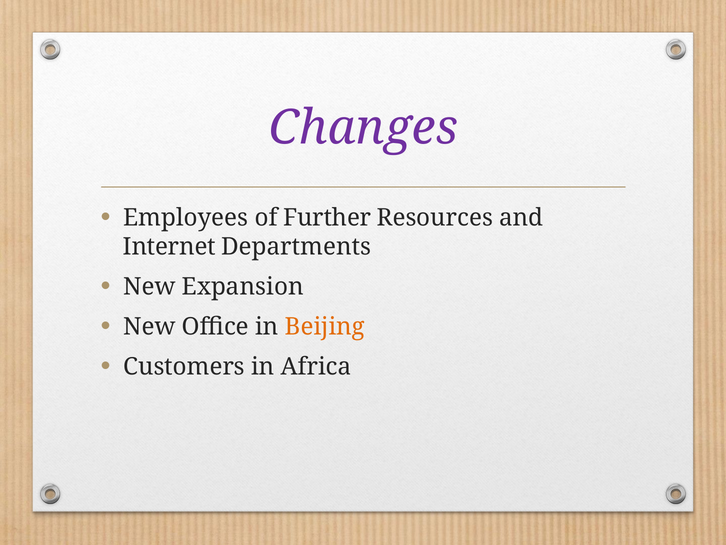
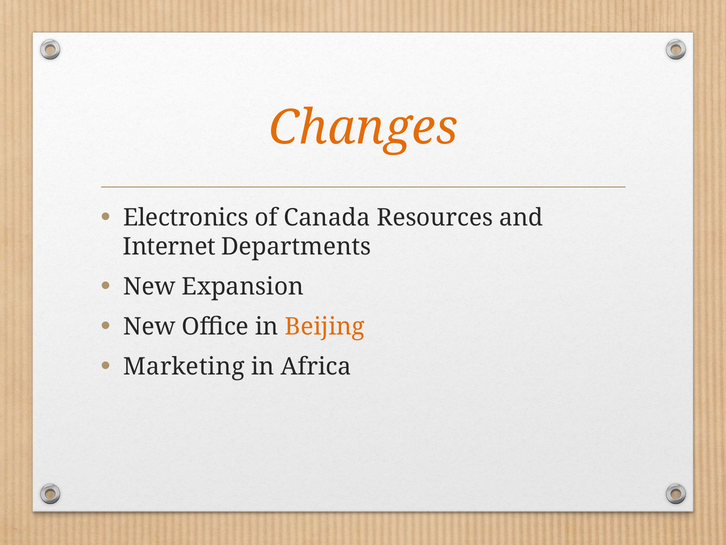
Changes colour: purple -> orange (363, 128)
Employees: Employees -> Electronics (186, 218)
Further: Further -> Canada (327, 218)
Customers: Customers -> Marketing (184, 366)
